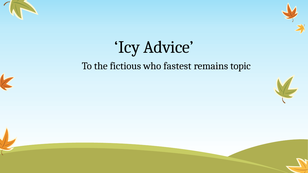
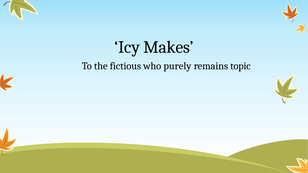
Advice: Advice -> Makes (169, 47)
fastest: fastest -> purely (177, 66)
